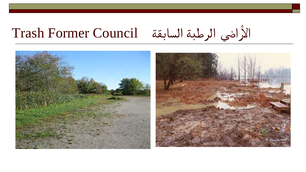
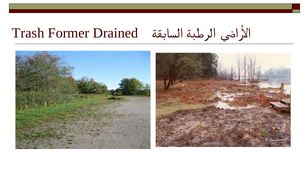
Council: Council -> Drained (116, 33)
